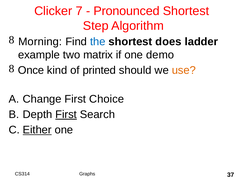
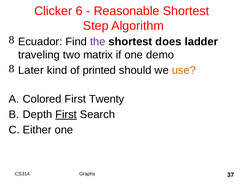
7: 7 -> 6 (79, 11)
Pronounced: Pronounced -> Reasonable (127, 11)
Morning: Morning -> Ecuador (40, 42)
the colour: blue -> purple (98, 42)
example: example -> traveling (39, 55)
Once: Once -> Later (31, 71)
Change: Change -> Colored (42, 99)
Choice: Choice -> Twenty (107, 99)
Either underline: present -> none (37, 130)
